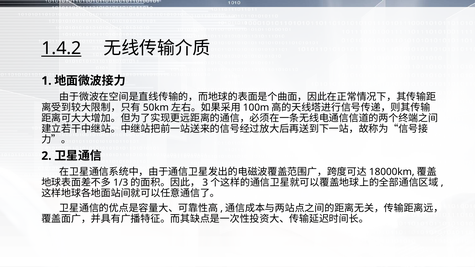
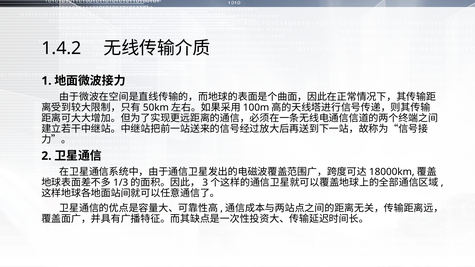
1.4.2 underline: present -> none (61, 48)
